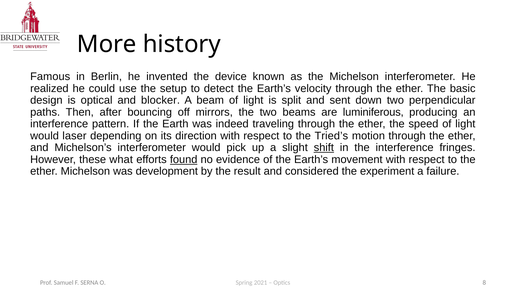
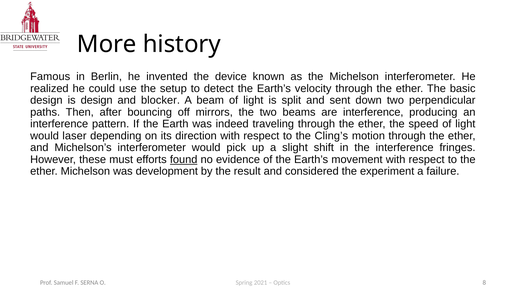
is optical: optical -> design (97, 100)
are luminiferous: luminiferous -> interference (373, 112)
Tried’s: Tried’s -> Cling’s (331, 136)
shift underline: present -> none (324, 148)
what: what -> must (121, 159)
